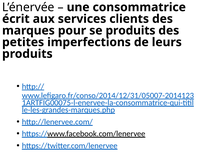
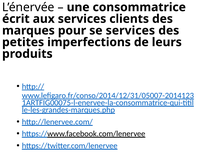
se produits: produits -> services (130, 31)
